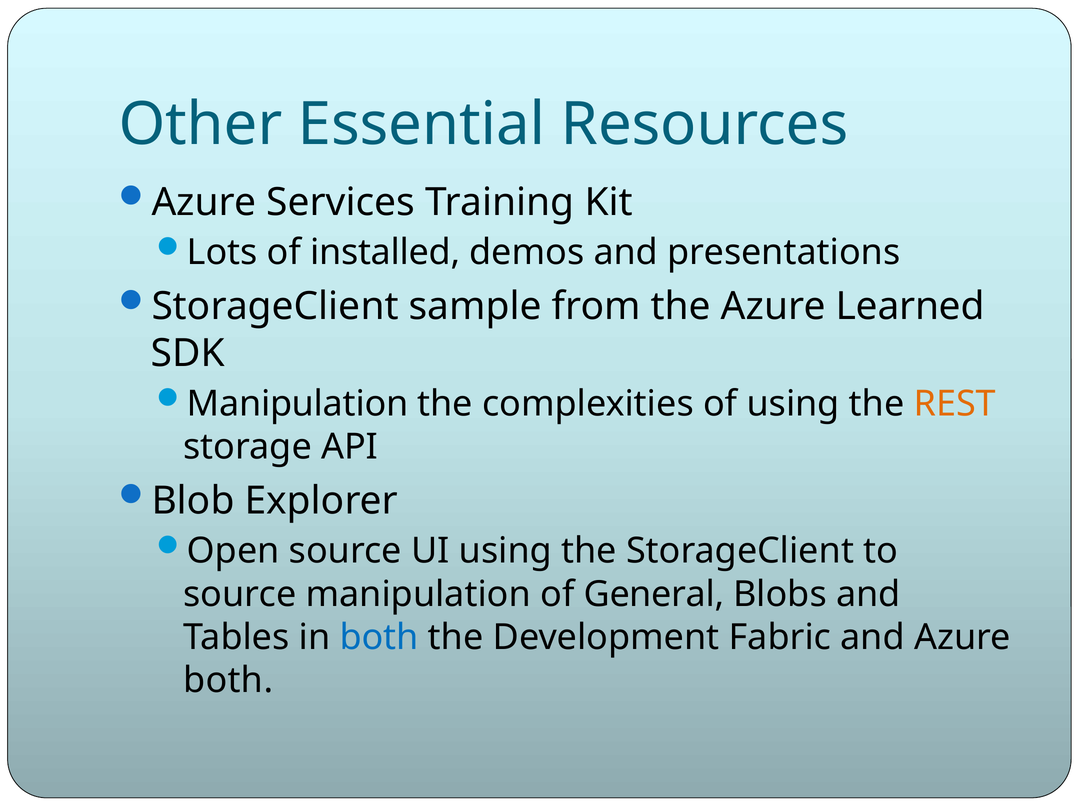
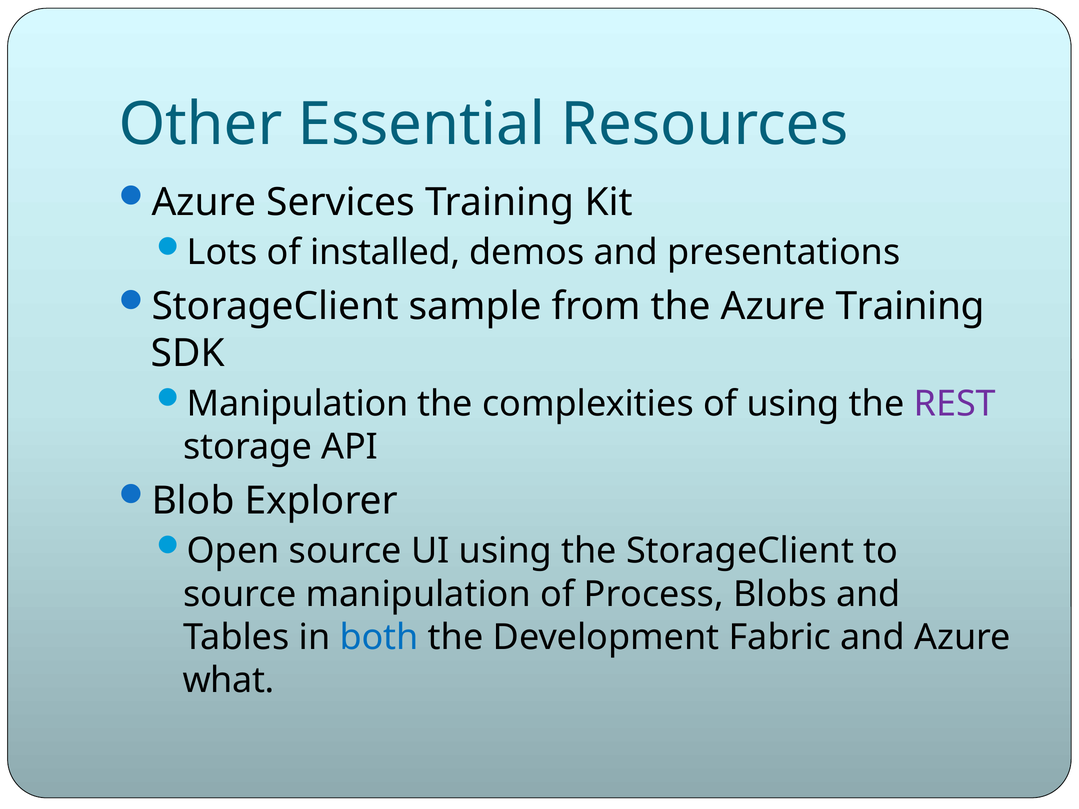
Azure Learned: Learned -> Training (910, 307)
REST colour: orange -> purple (955, 404)
General: General -> Process (654, 594)
both: both -> what (229, 681)
